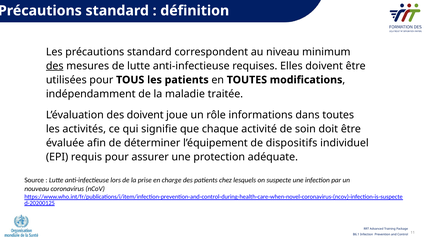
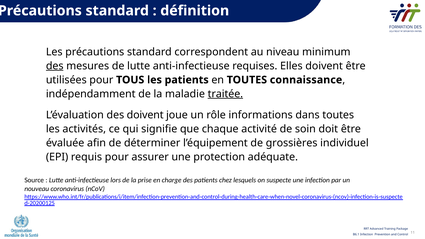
modifications: modifications -> connaissance (306, 80)
traitée underline: none -> present (225, 94)
dispositifs: dispositifs -> grossières (292, 143)
